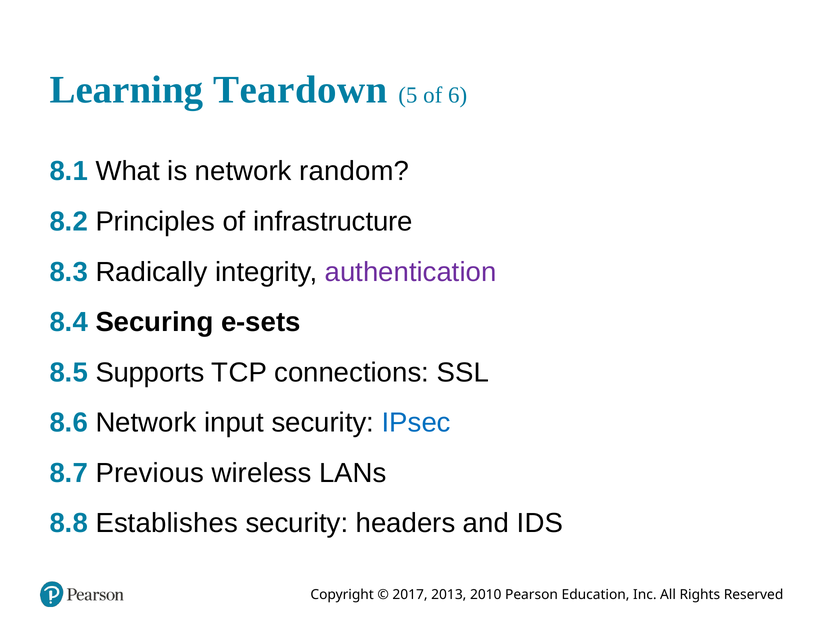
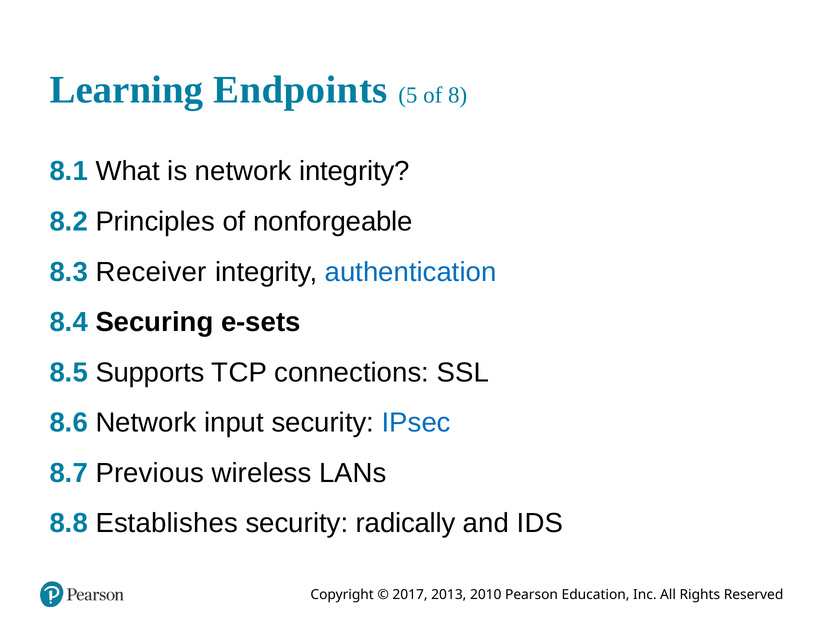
Teardown: Teardown -> Endpoints (300, 90)
6: 6 -> 8 (458, 95)
network random: random -> integrity (354, 171)
infrastructure: infrastructure -> nonforgeable (333, 222)
Radically: Radically -> Receiver (151, 272)
authentication colour: purple -> blue (411, 272)
headers: headers -> radically (406, 524)
